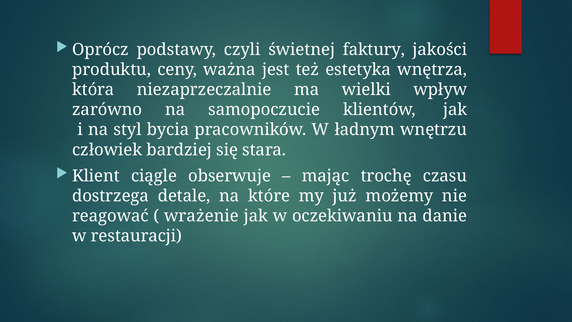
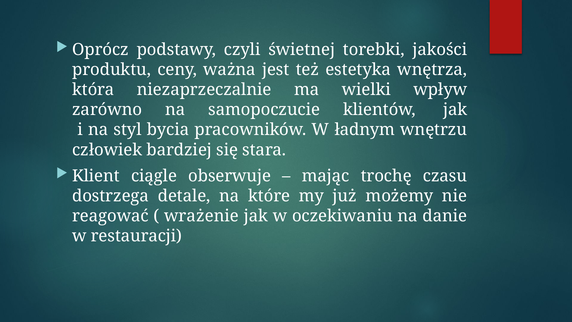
faktury: faktury -> torebki (374, 50)
